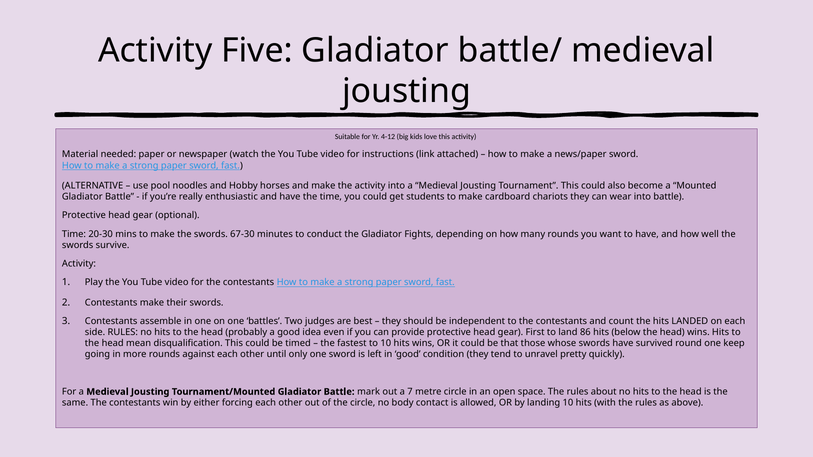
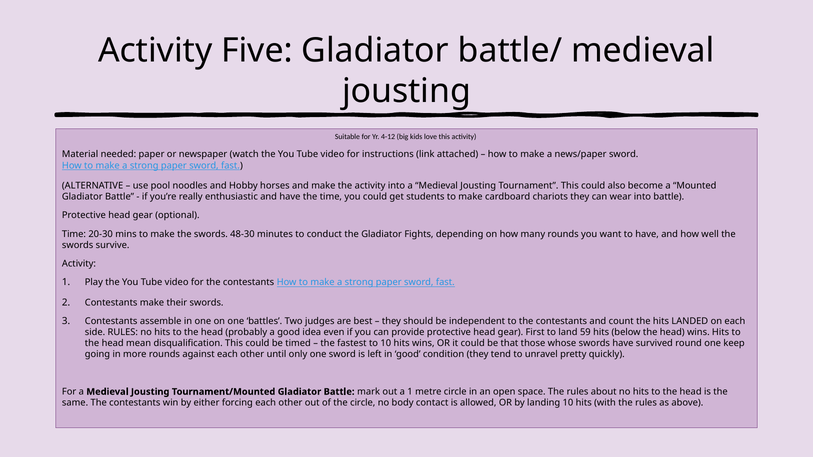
67-30: 67-30 -> 48-30 (242, 234)
86: 86 -> 59 (585, 332)
a 7: 7 -> 1 (410, 392)
